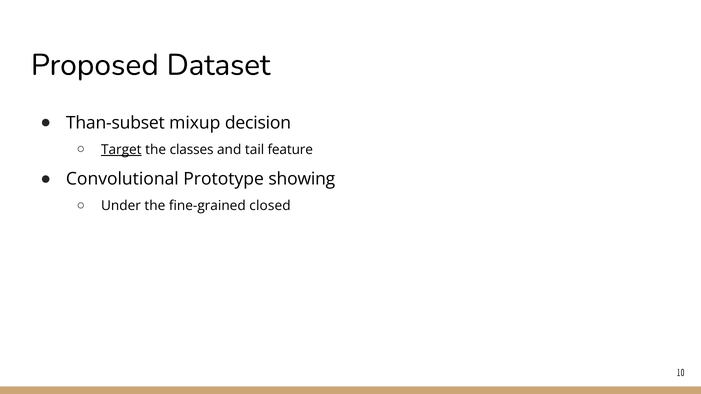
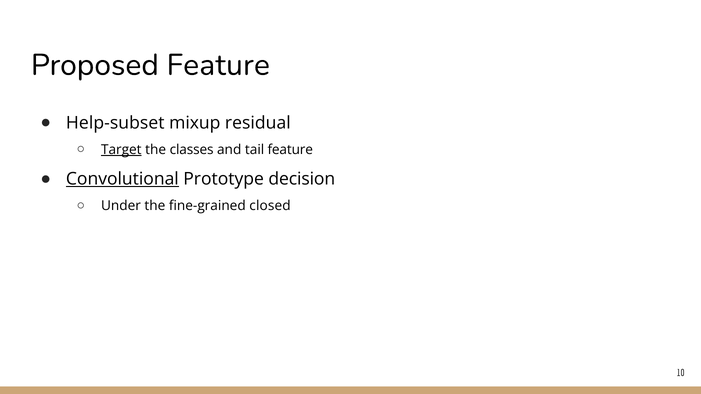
Proposed Dataset: Dataset -> Feature (218, 65)
Than-subset: Than-subset -> Help-subset (115, 123)
decision: decision -> residual (258, 123)
Convolutional underline: none -> present (122, 179)
showing: showing -> decision (302, 179)
